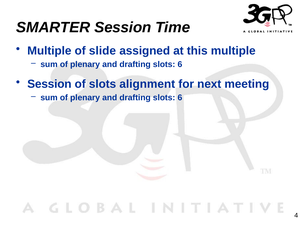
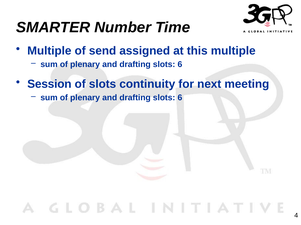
SMARTER Session: Session -> Number (123, 28)
slide: slide -> send (103, 51)
alignment: alignment -> continuity (147, 84)
